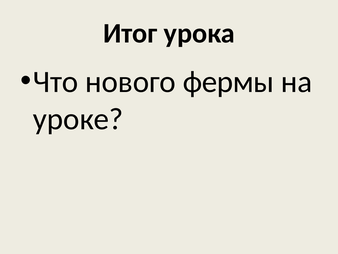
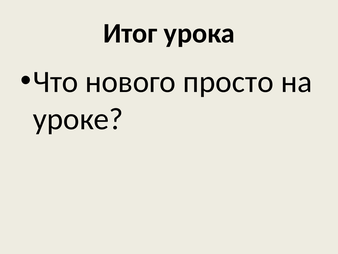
фермы: фермы -> просто (228, 82)
